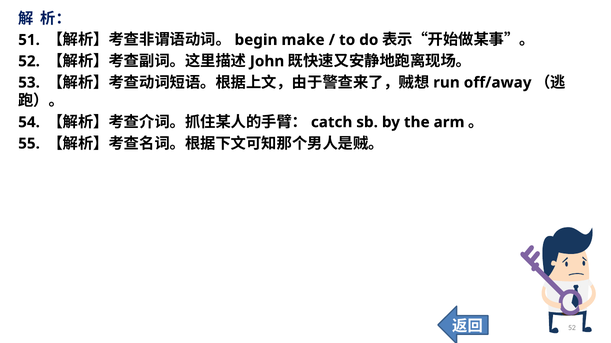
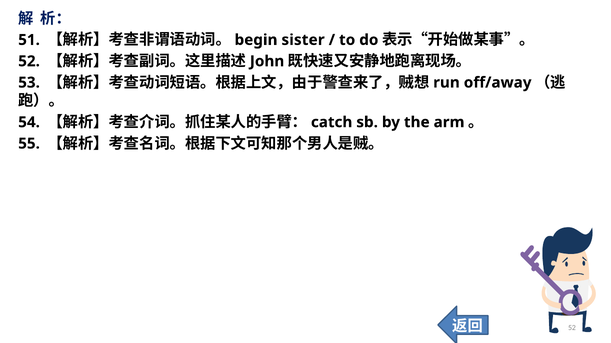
make: make -> sister (303, 40)
